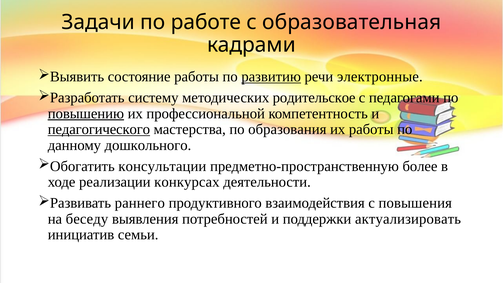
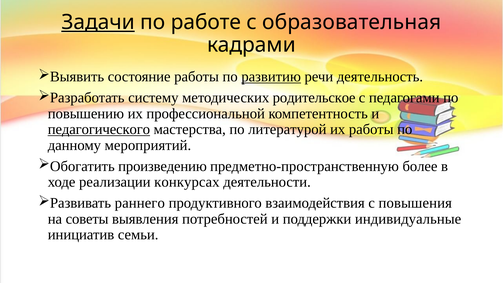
Задачи underline: none -> present (98, 22)
электронные: электронные -> деятельность (380, 77)
повышению underline: present -> none (86, 114)
образования: образования -> литературой (287, 129)
дошкольного: дошкольного -> мероприятий (148, 145)
консультации: консультации -> произведению (163, 166)
беседу: беседу -> советы (87, 219)
актуализировать: актуализировать -> индивидуальные (408, 219)
